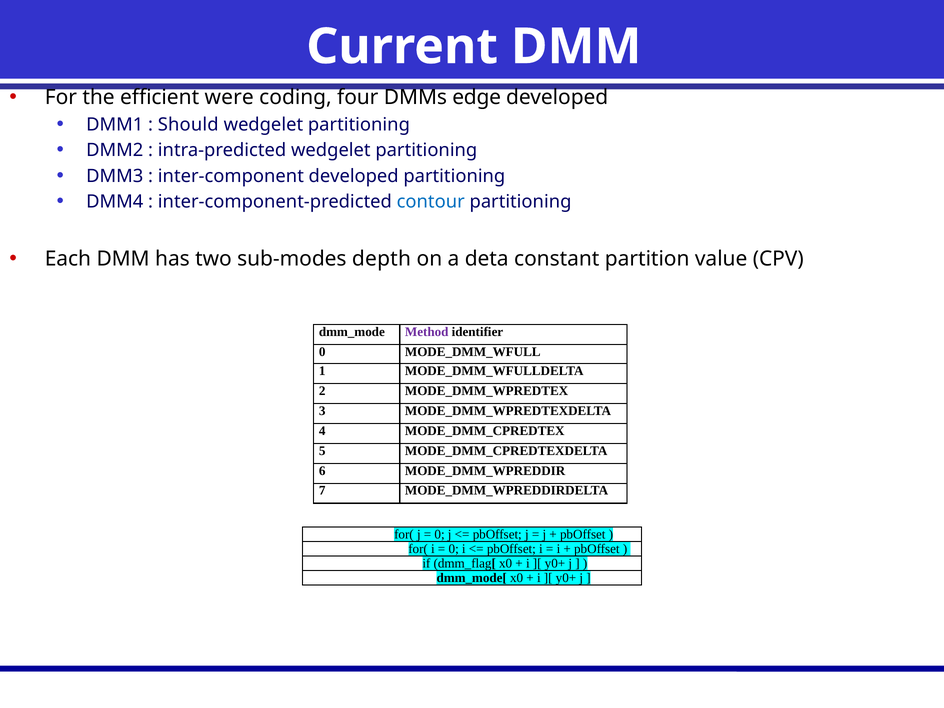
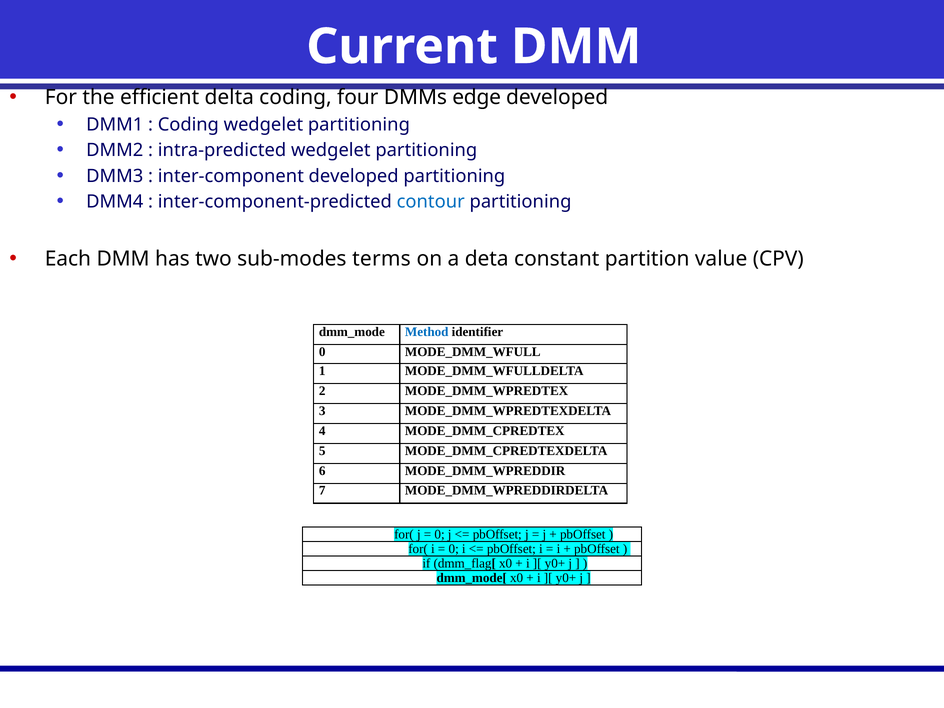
were: were -> delta (229, 97)
Should: Should -> Coding (188, 125)
depth: depth -> terms (381, 259)
Method colour: purple -> blue (427, 332)
